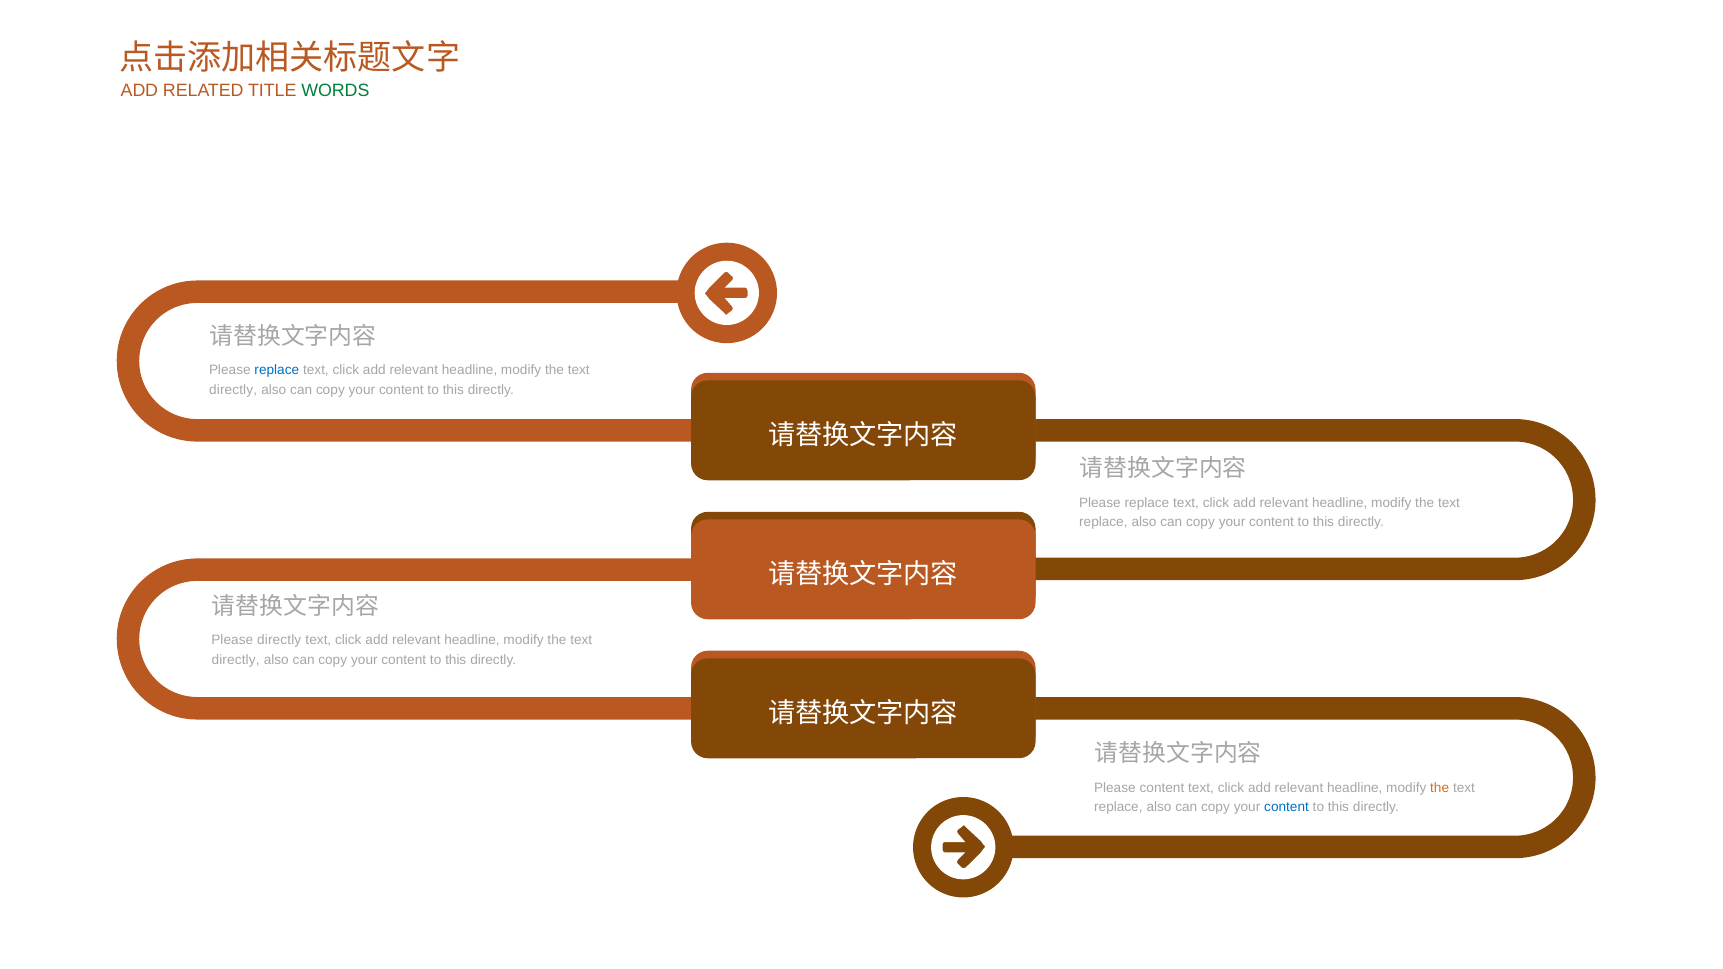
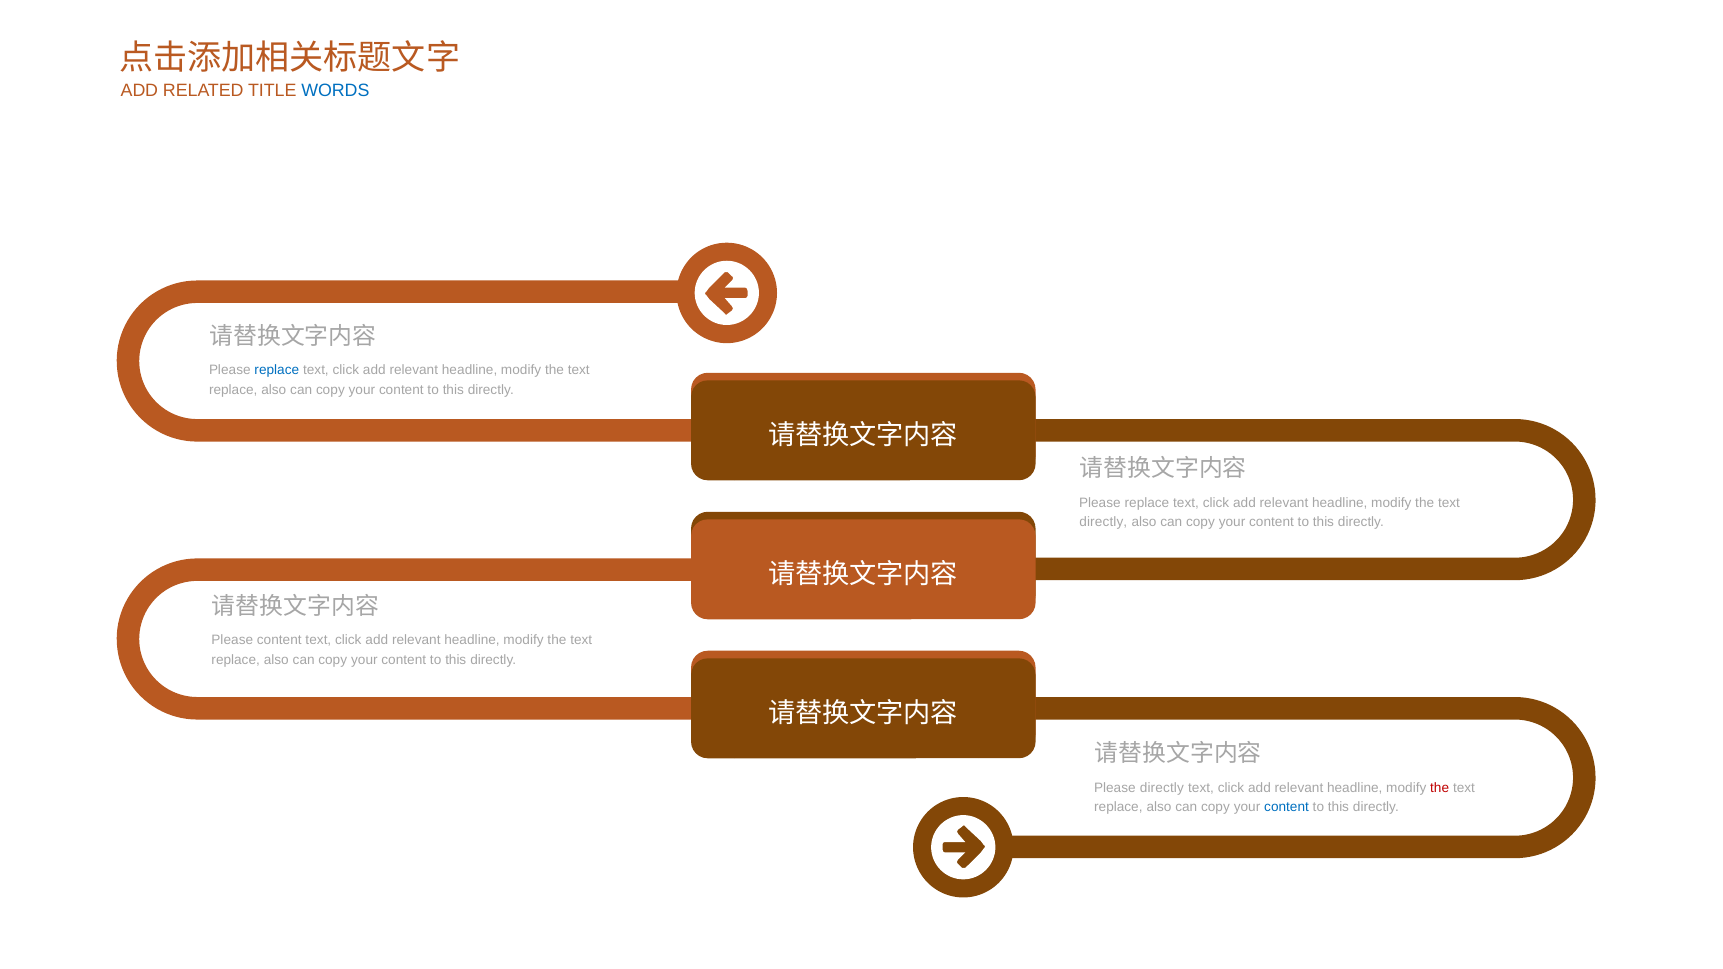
WORDS colour: green -> blue (335, 90)
directly: directly -> replace (233, 390)
replace: replace -> directly (1103, 522)
Please directly: directly -> content (279, 640)
directly: directly -> replace (236, 660)
Please content: content -> directly (1162, 788)
the colour: orange -> red (1440, 788)
